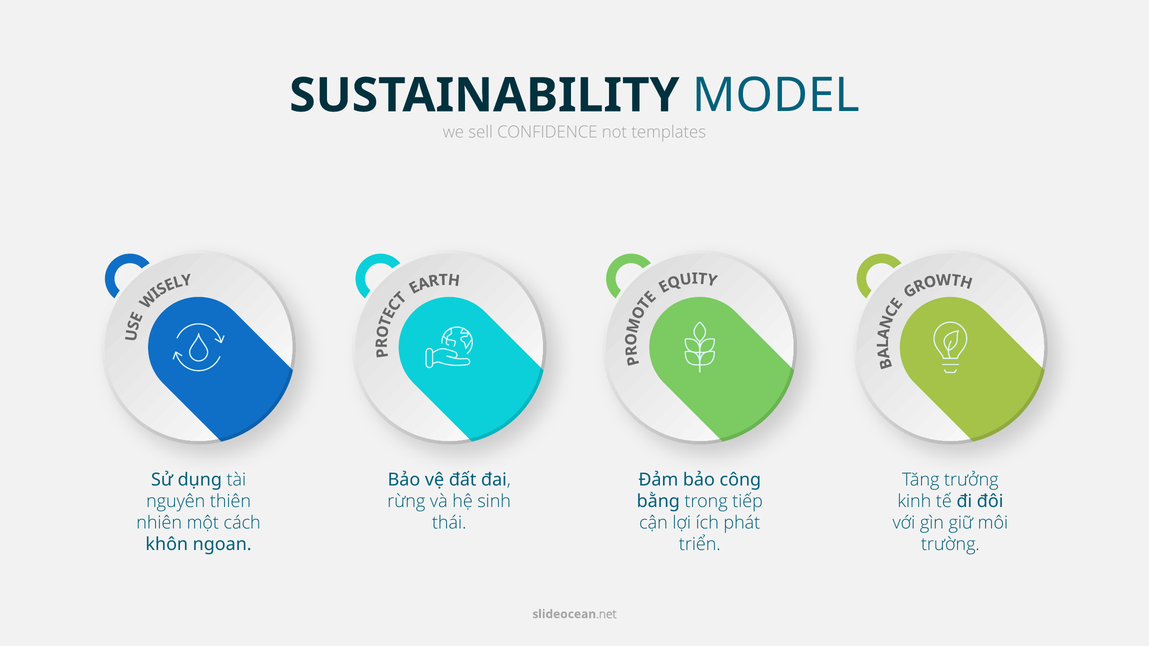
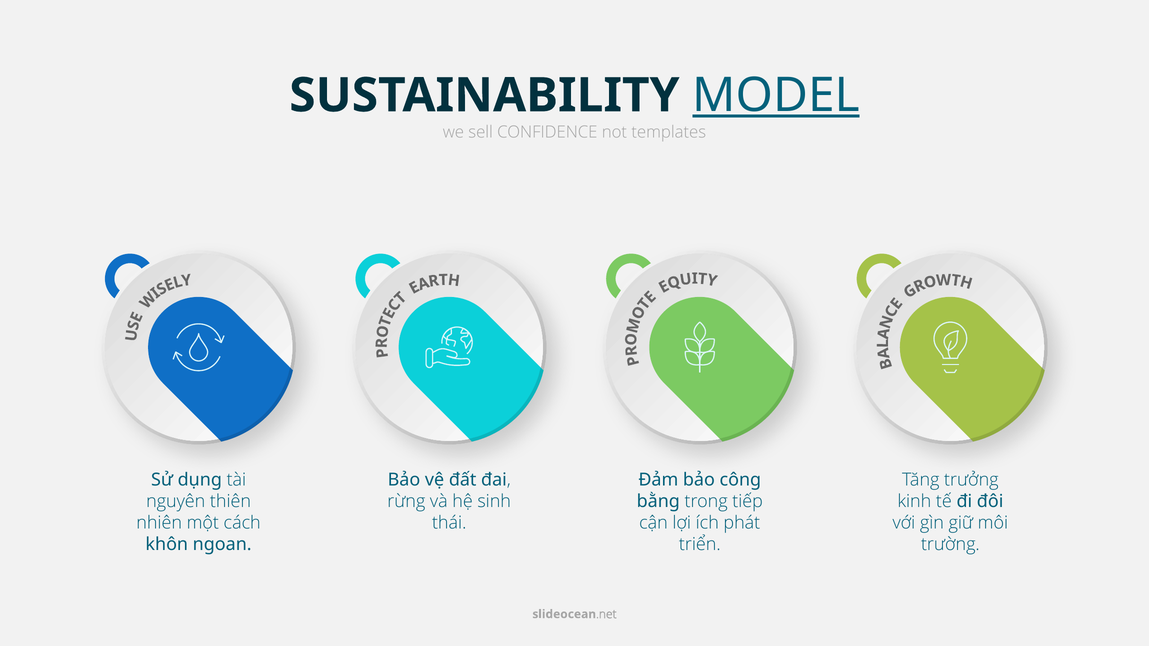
MODEL underline: none -> present (776, 96)
